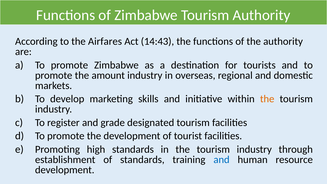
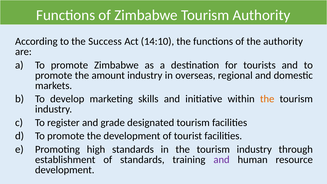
Airfares: Airfares -> Success (105, 41)
14:43: 14:43 -> 14:10 (157, 41)
and colour: blue -> purple (222, 159)
